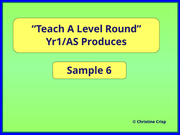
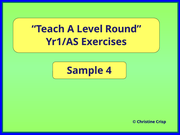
Produces: Produces -> Exercises (104, 42)
6: 6 -> 4 (109, 71)
